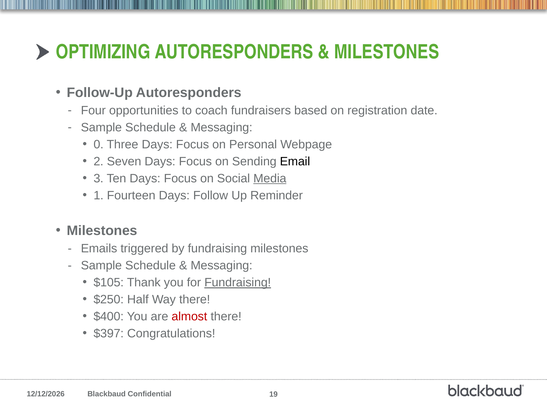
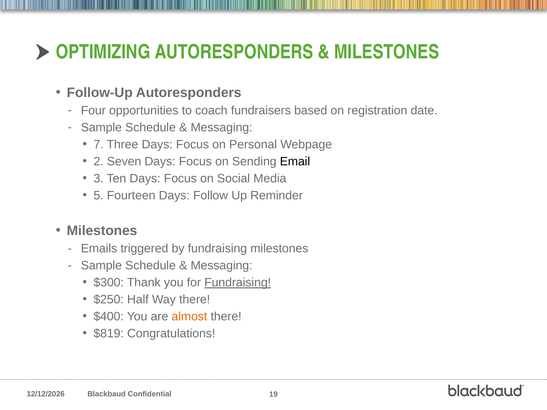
0: 0 -> 7 (99, 145)
Media underline: present -> none (270, 179)
1: 1 -> 5 (99, 196)
$105: $105 -> $300 (109, 283)
almost colour: red -> orange (189, 317)
$397: $397 -> $819 (109, 334)
